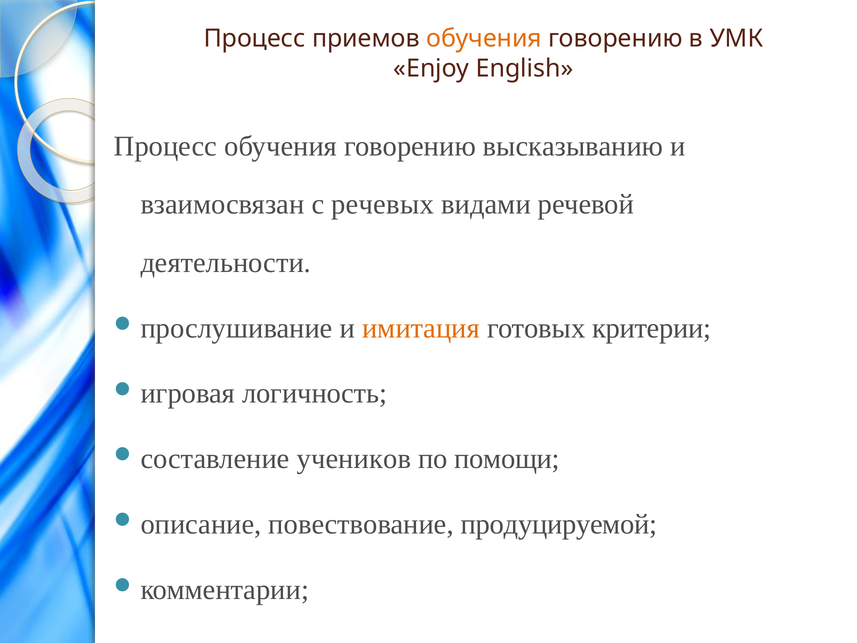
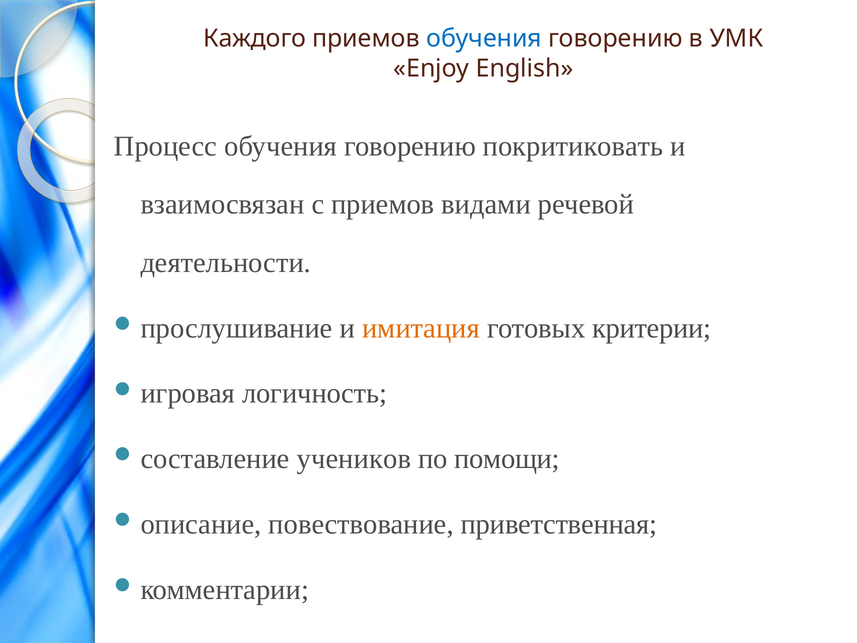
Процесс: Процесс -> Каждого (255, 39)
обучения colour: orange -> blue (484, 39)
высказыванию: высказыванию -> покритиковать (573, 146)
с речевых: речевых -> приемов (383, 204)
продуцируемой: продуцируемой -> приветственная (559, 524)
